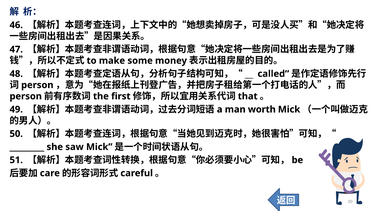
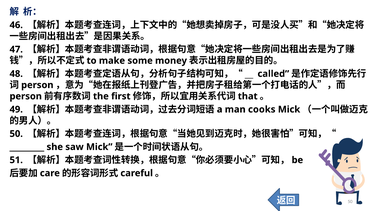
worth: worth -> cooks (262, 109)
